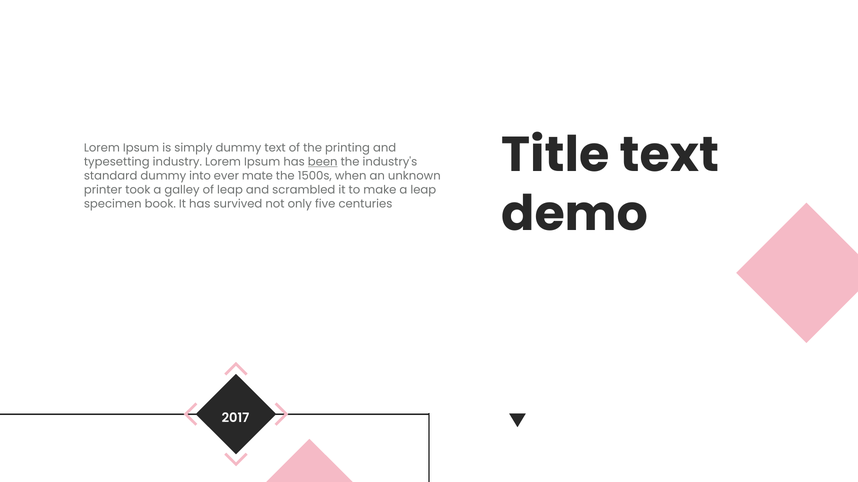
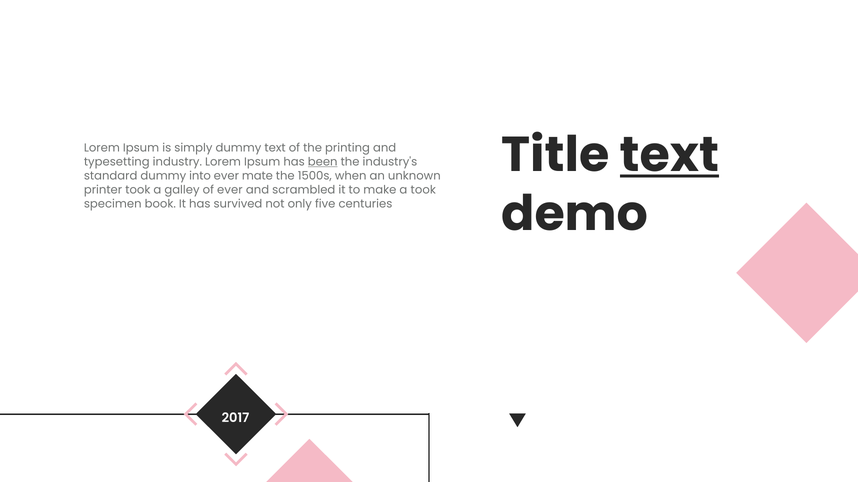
text underline: none -> present (669, 155)
of leap: leap -> ever (230, 190)
a leap: leap -> took (423, 190)
